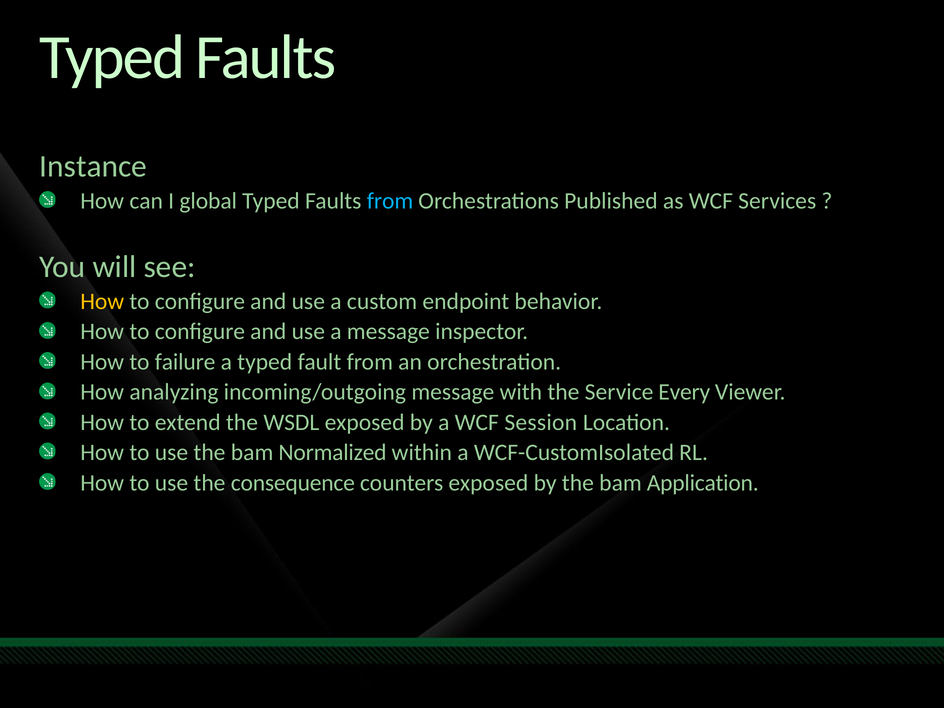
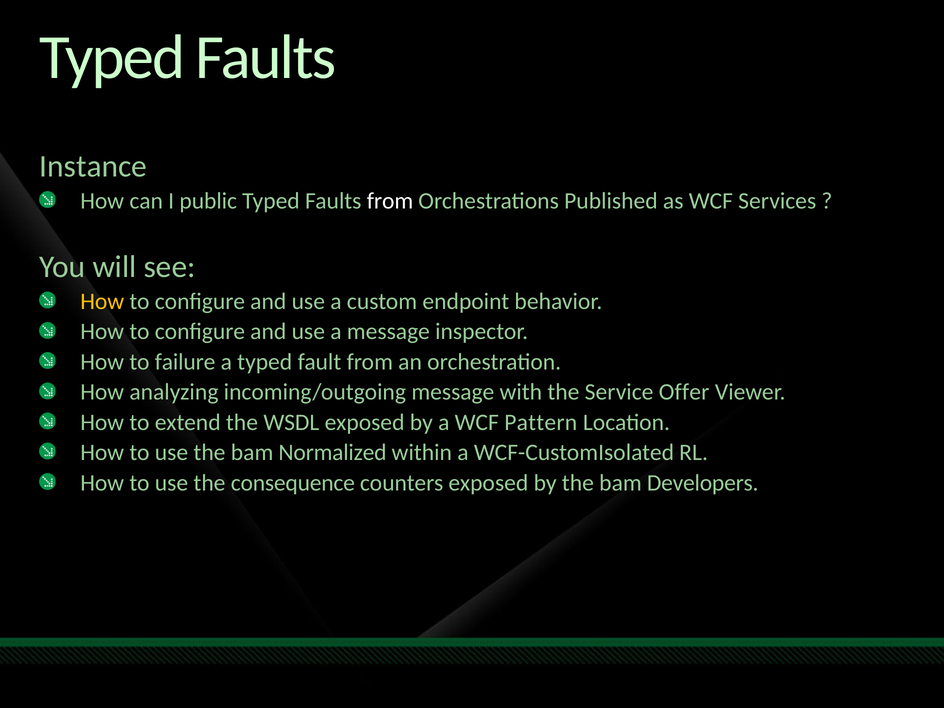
global: global -> public (208, 201)
from colour: light blue -> white (390, 201)
Every: Every -> Offer (684, 392)
Session: Session -> Pattern (541, 422)
Application: Application -> Developers (703, 483)
